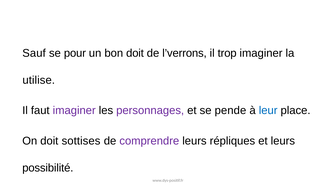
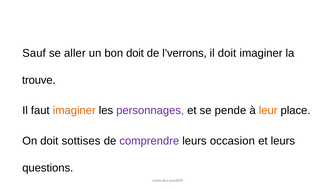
pour: pour -> aller (75, 53)
il trop: trop -> doit (227, 53)
utilise: utilise -> trouve (39, 80)
imaginer colour: purple -> orange (74, 111)
leur colour: blue -> orange (268, 111)
répliques: répliques -> occasion (232, 141)
possibilité: possibilité -> questions (48, 168)
